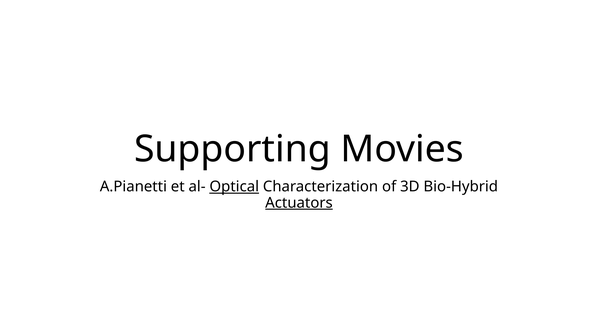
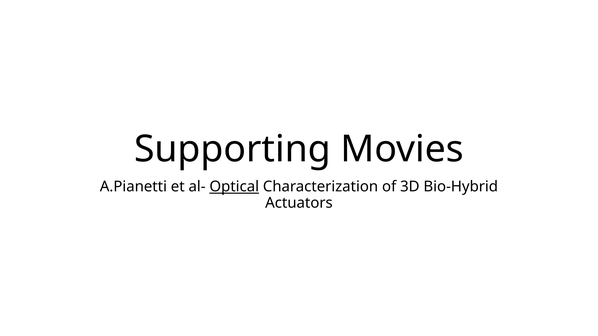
Actuators underline: present -> none (299, 203)
